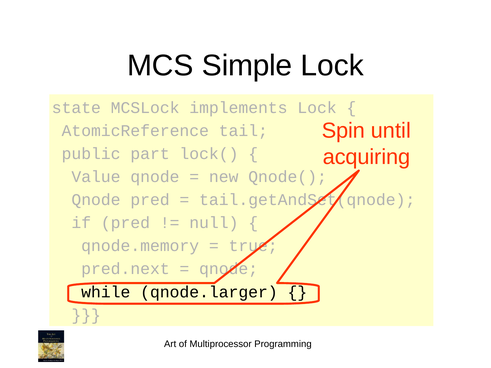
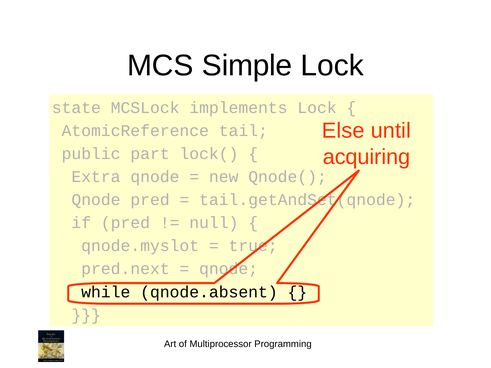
Spin: Spin -> Else (343, 131)
Value: Value -> Extra (96, 177)
qnode.memory: qnode.memory -> qnode.myslot (140, 246)
qnode.larger: qnode.larger -> qnode.absent (209, 292)
